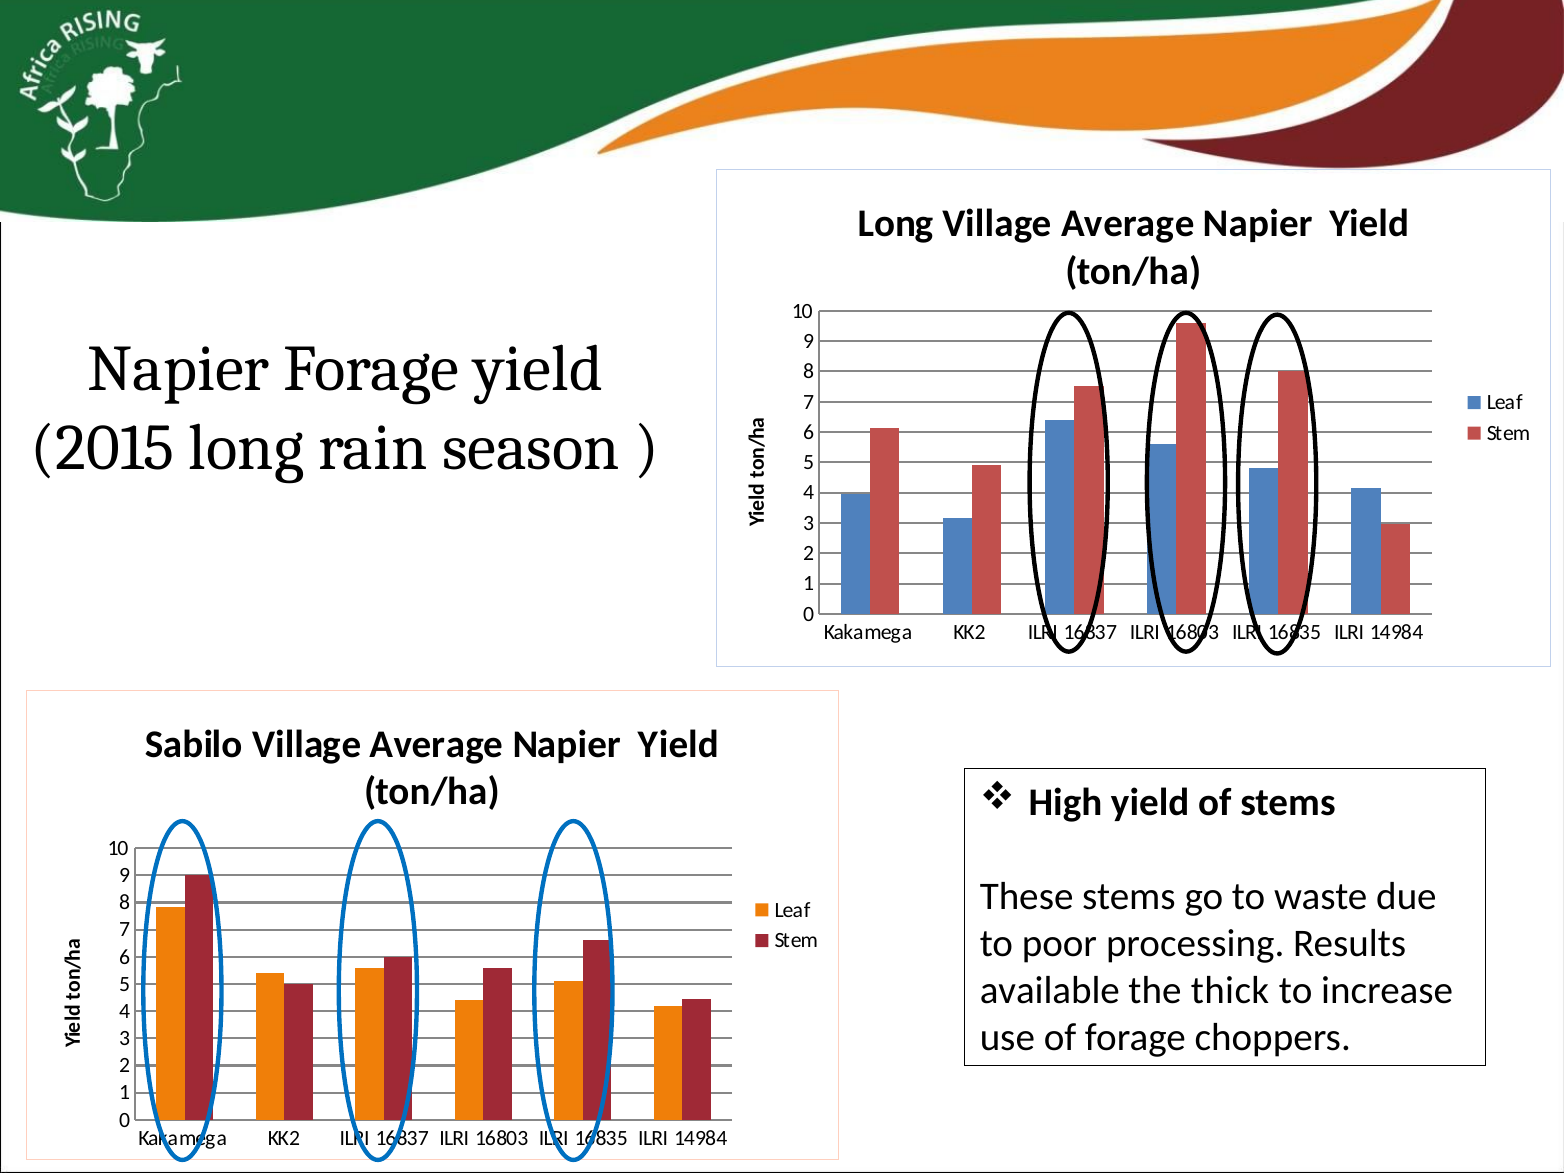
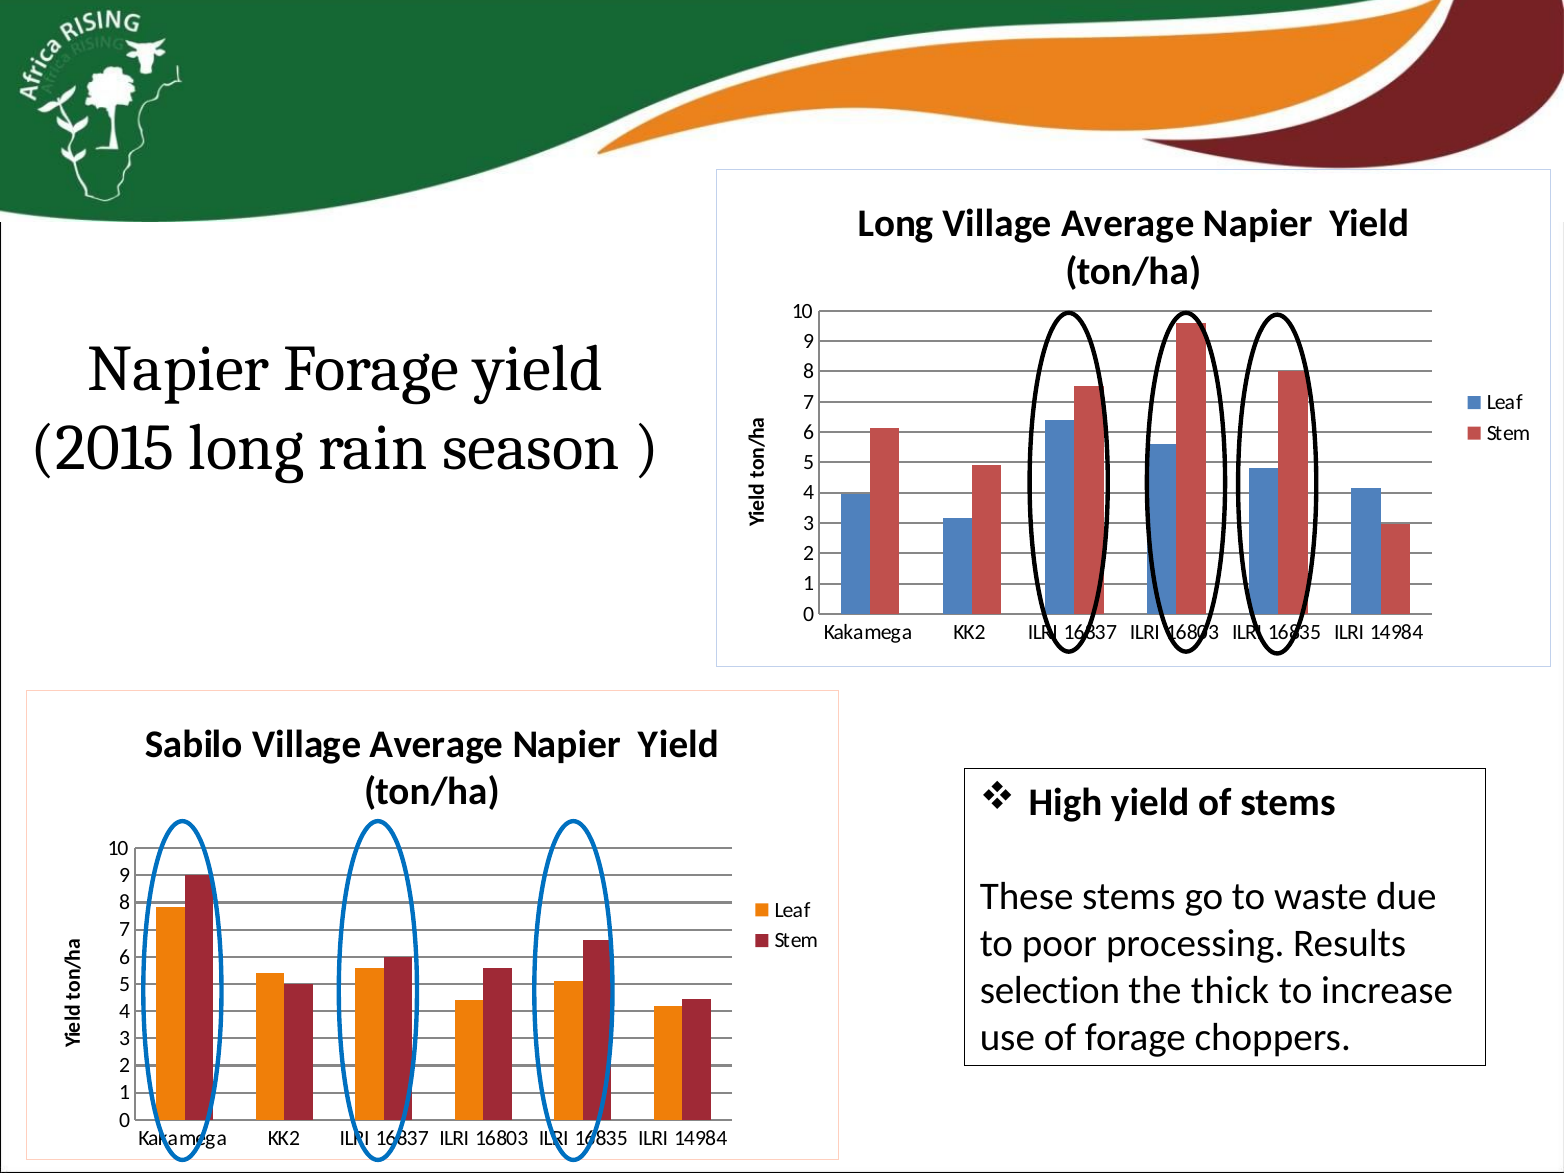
available: available -> selection (1050, 990)
